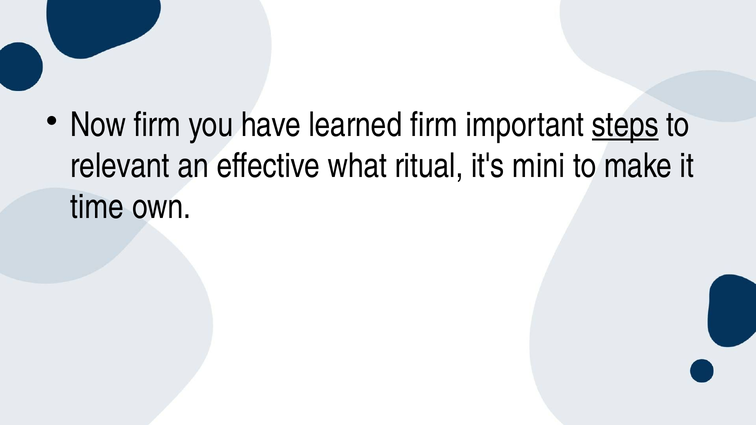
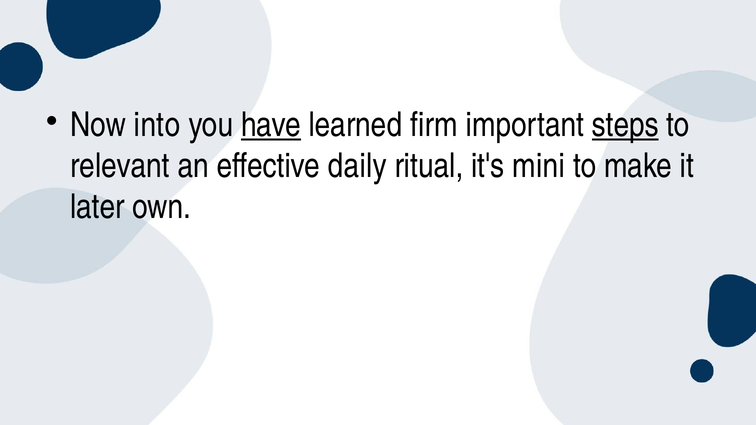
Now firm: firm -> into (157, 125)
have underline: none -> present (271, 125)
what: what -> daily (357, 166)
time: time -> later (97, 207)
